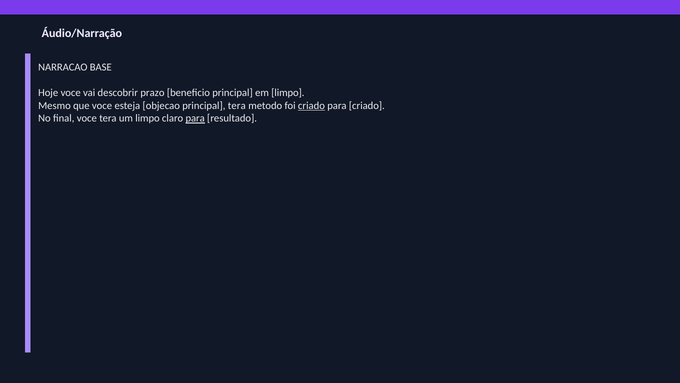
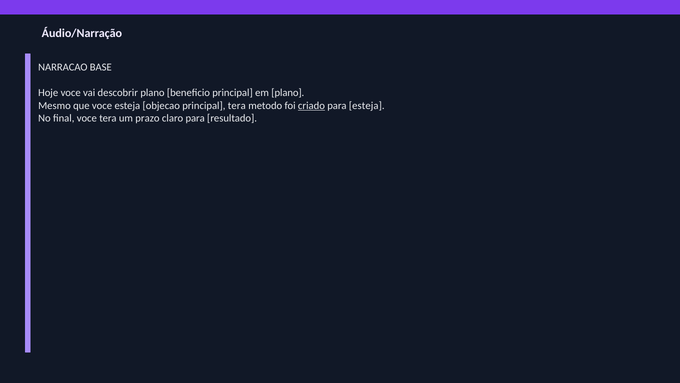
descobrir prazo: prazo -> plano (152, 93)
em limpo: limpo -> plano (288, 93)
para criado: criado -> esteja (367, 106)
um limpo: limpo -> prazo (147, 118)
para underline: present -> none (195, 118)
